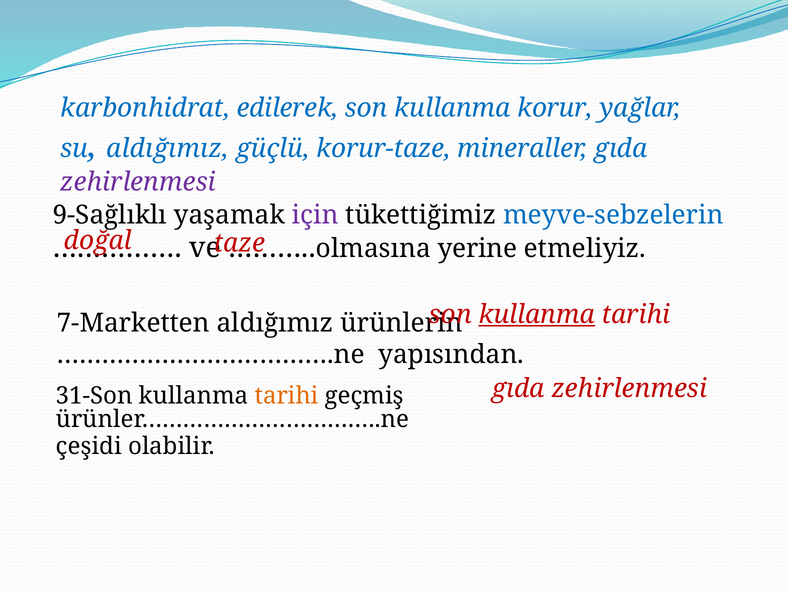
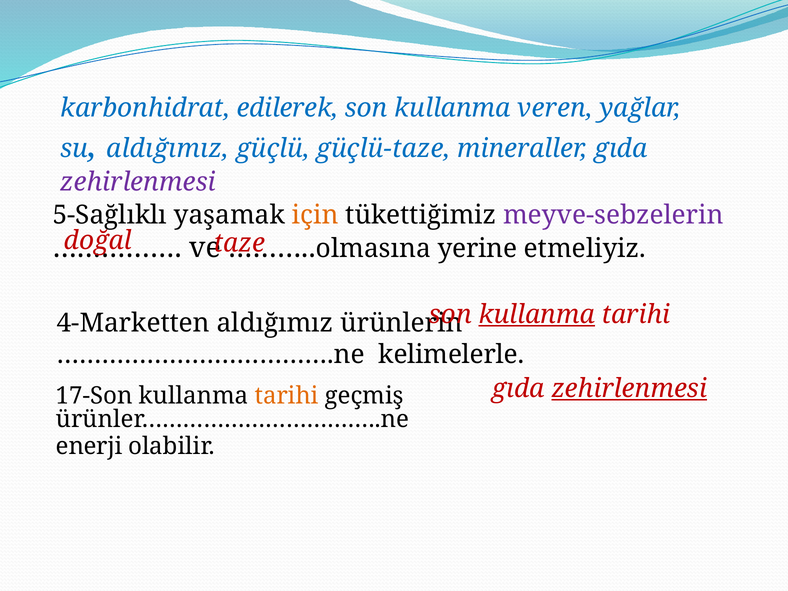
korur: korur -> veren (555, 108)
korur-taze: korur-taze -> güçlü-taze (383, 149)
9-Sağlıklı: 9-Sağlıklı -> 5-Sağlıklı (110, 215)
için colour: purple -> orange (315, 215)
meyve-sebzelerin colour: blue -> purple (613, 215)
7-Marketten: 7-Marketten -> 4-Marketten (133, 323)
yapısından: yapısından -> kelimelerle (451, 355)
zehirlenmesi underline: none -> present (629, 389)
31-Son: 31-Son -> 17-Son (94, 396)
çeşidi: çeşidi -> enerji (89, 446)
